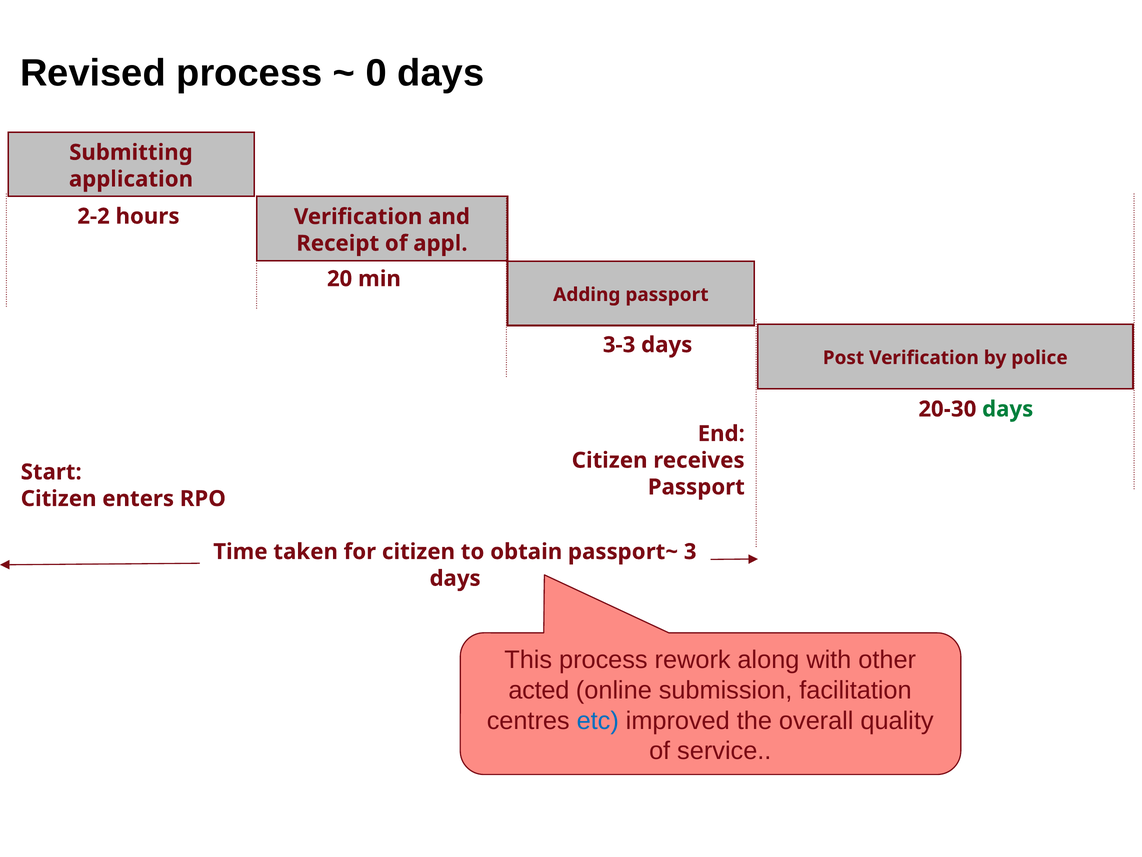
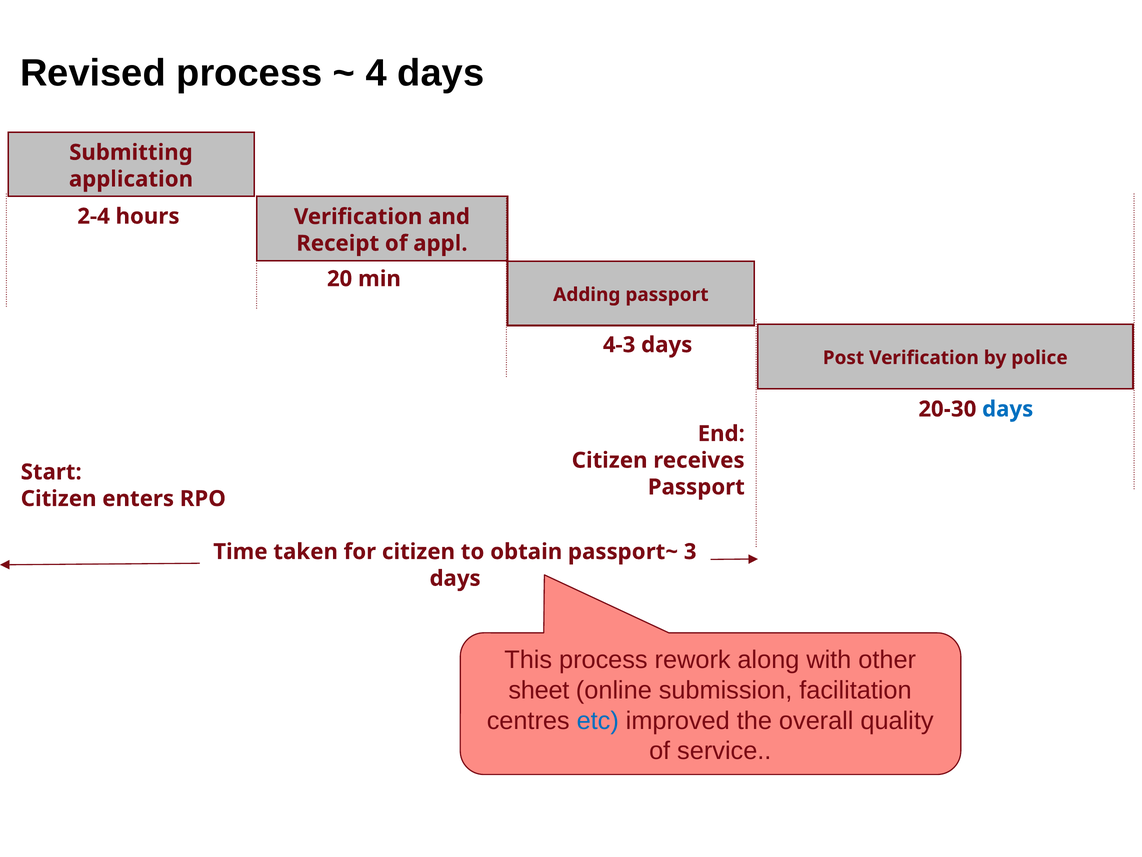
0: 0 -> 4 (376, 73)
2-2: 2-2 -> 2-4 (94, 216)
3-3: 3-3 -> 4-3 (619, 345)
days colour: green -> blue (1008, 409)
acted: acted -> sheet (539, 690)
